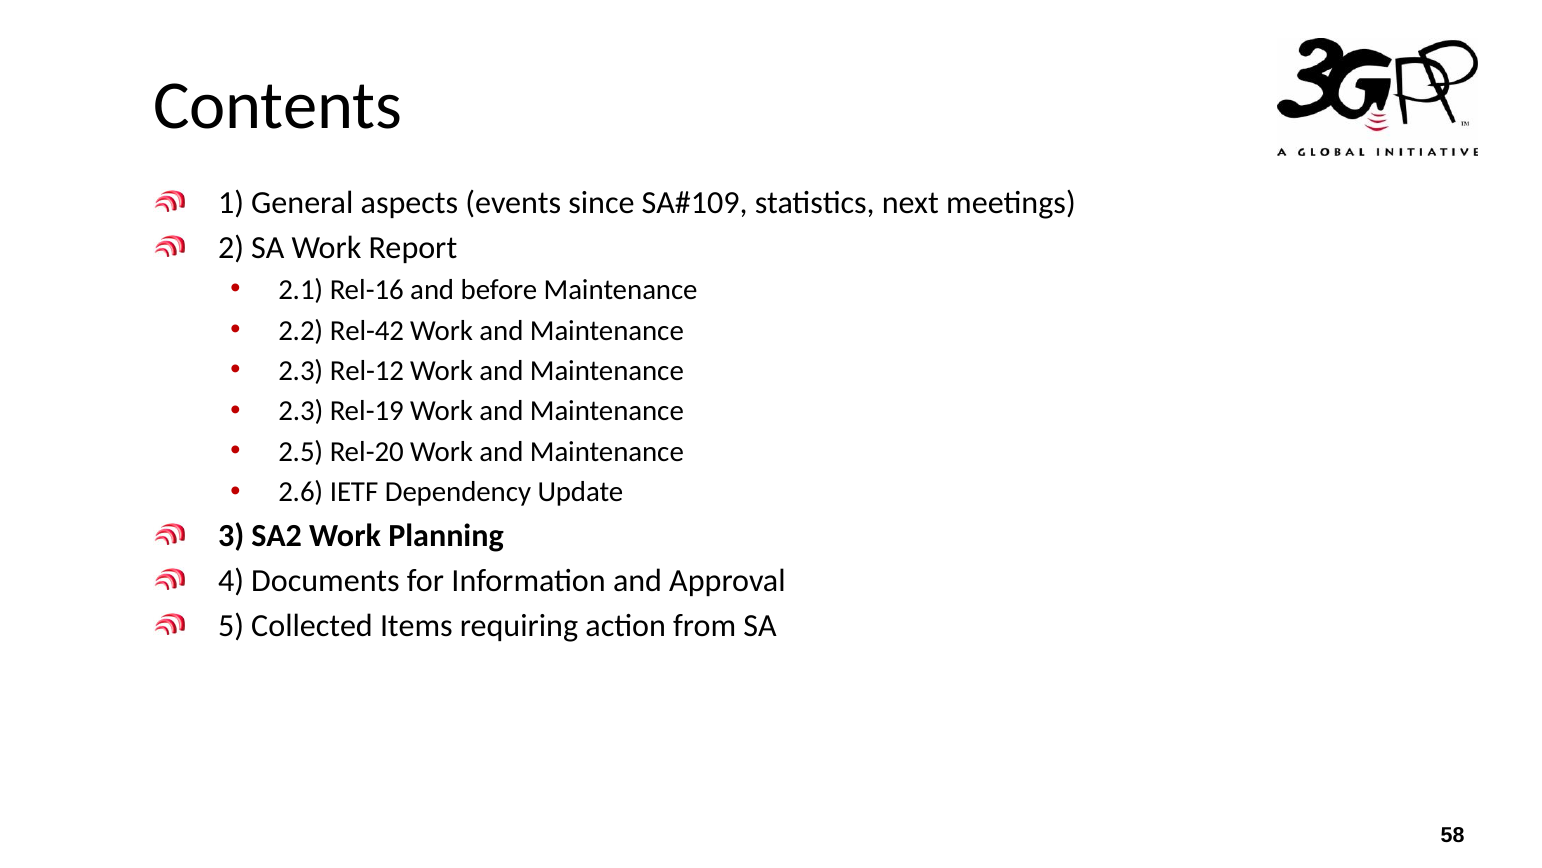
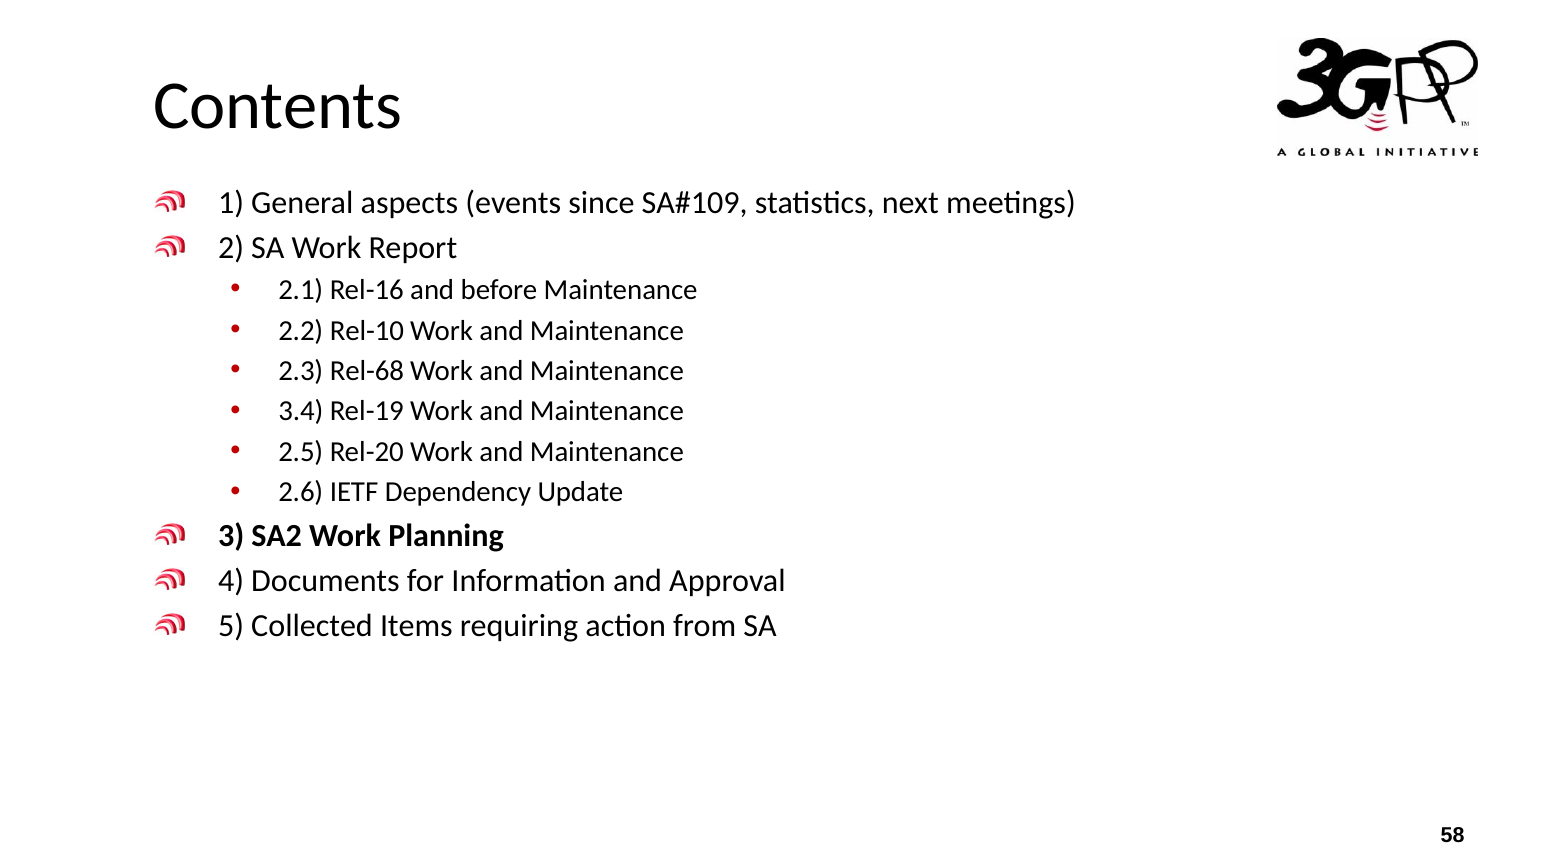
Rel-42: Rel-42 -> Rel-10 (367, 330)
Rel-12: Rel-12 -> Rel-68 (367, 371)
2.3: 2.3 -> 3.4 (301, 411)
